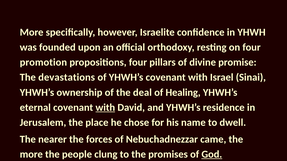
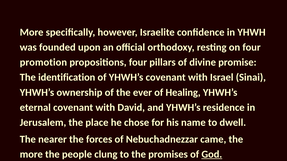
devastations: devastations -> identification (67, 78)
deal: deal -> ever (142, 93)
with underline: present -> none (105, 108)
